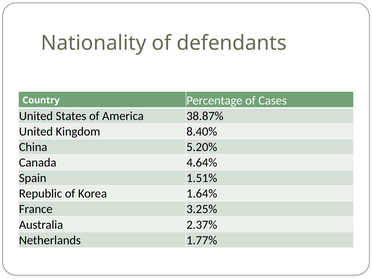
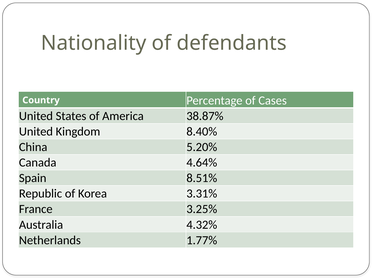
1.51%: 1.51% -> 8.51% (202, 178)
1.64%: 1.64% -> 3.31% (202, 194)
2.37%: 2.37% -> 4.32% (202, 225)
